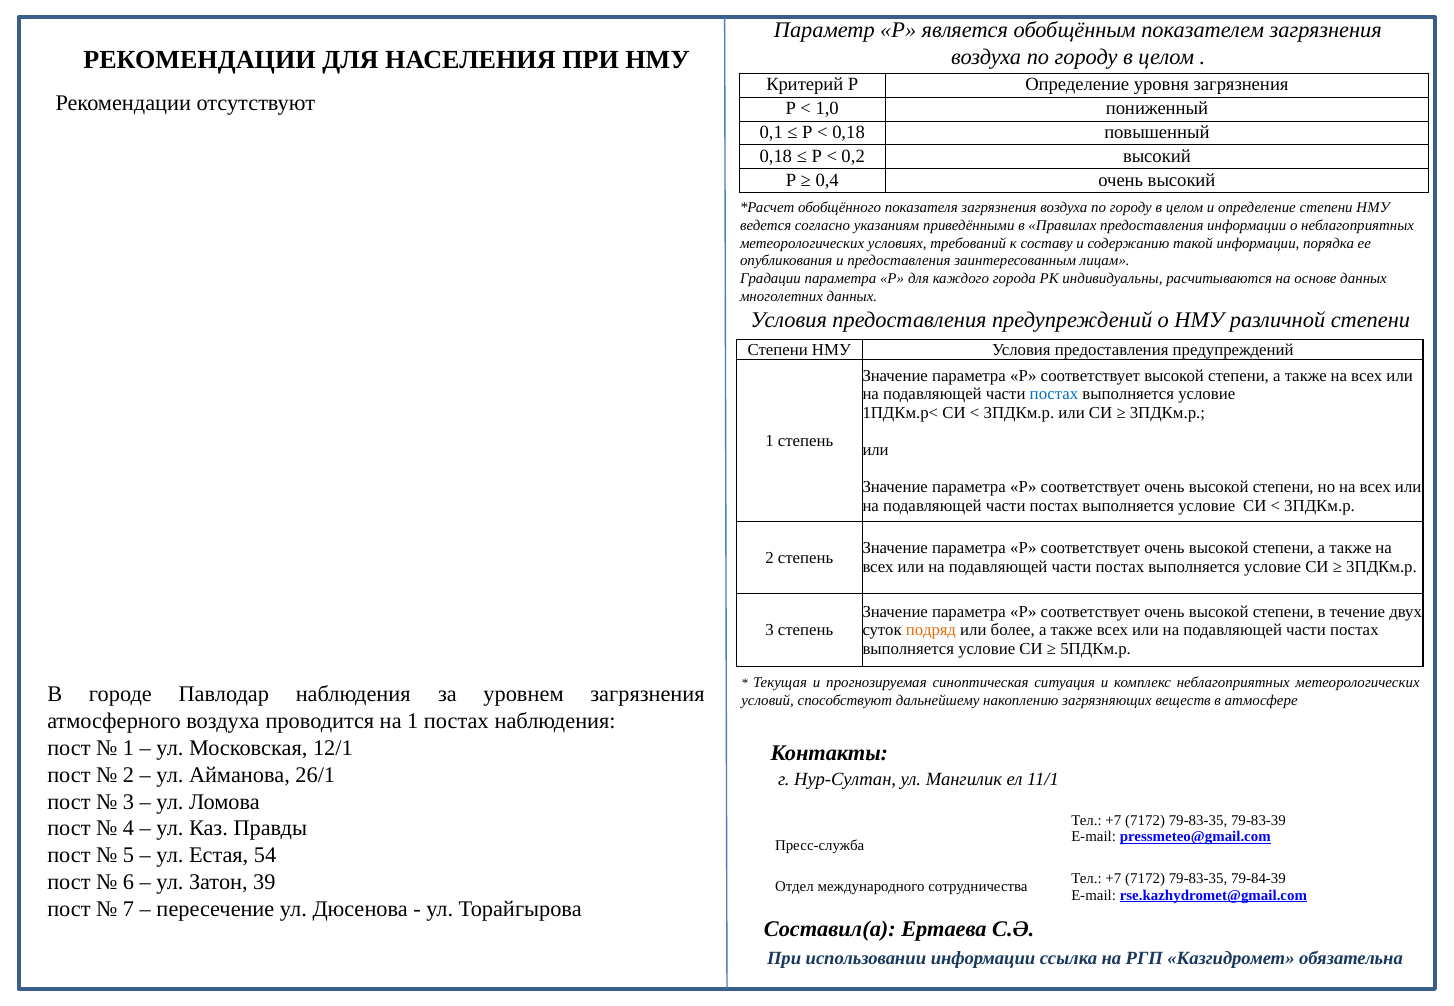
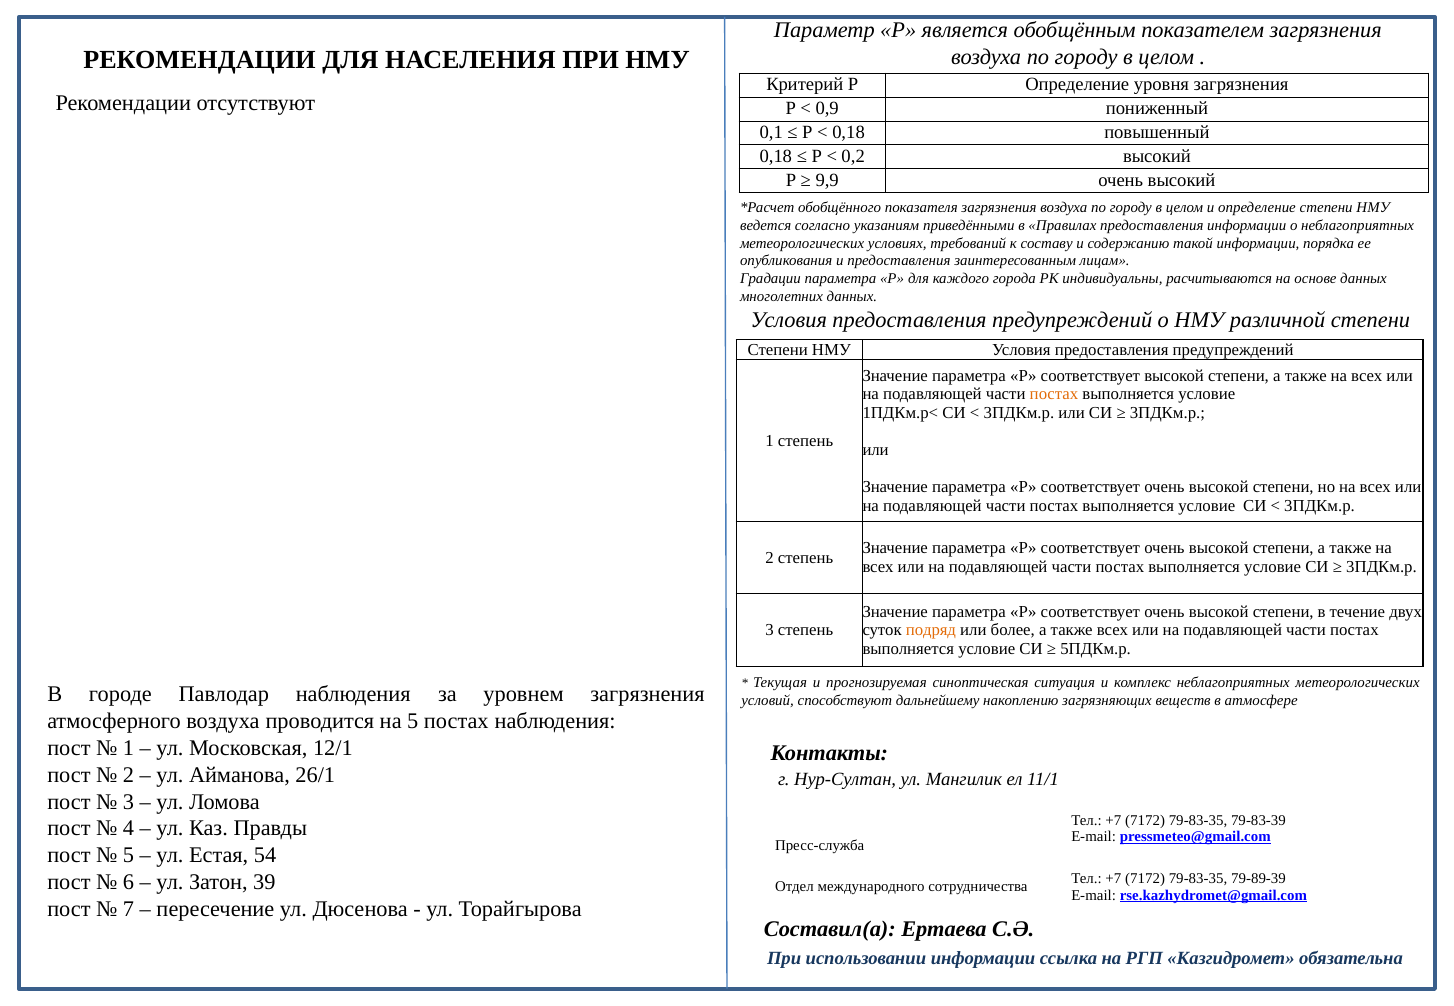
1,0: 1,0 -> 0,9 (827, 109)
0,4: 0,4 -> 9,9 (827, 181)
постах colour: blue -> orange (1054, 394)
на 1: 1 -> 5 (413, 722)
79-84-39: 79-84-39 -> 79-89-39 (1258, 879)
